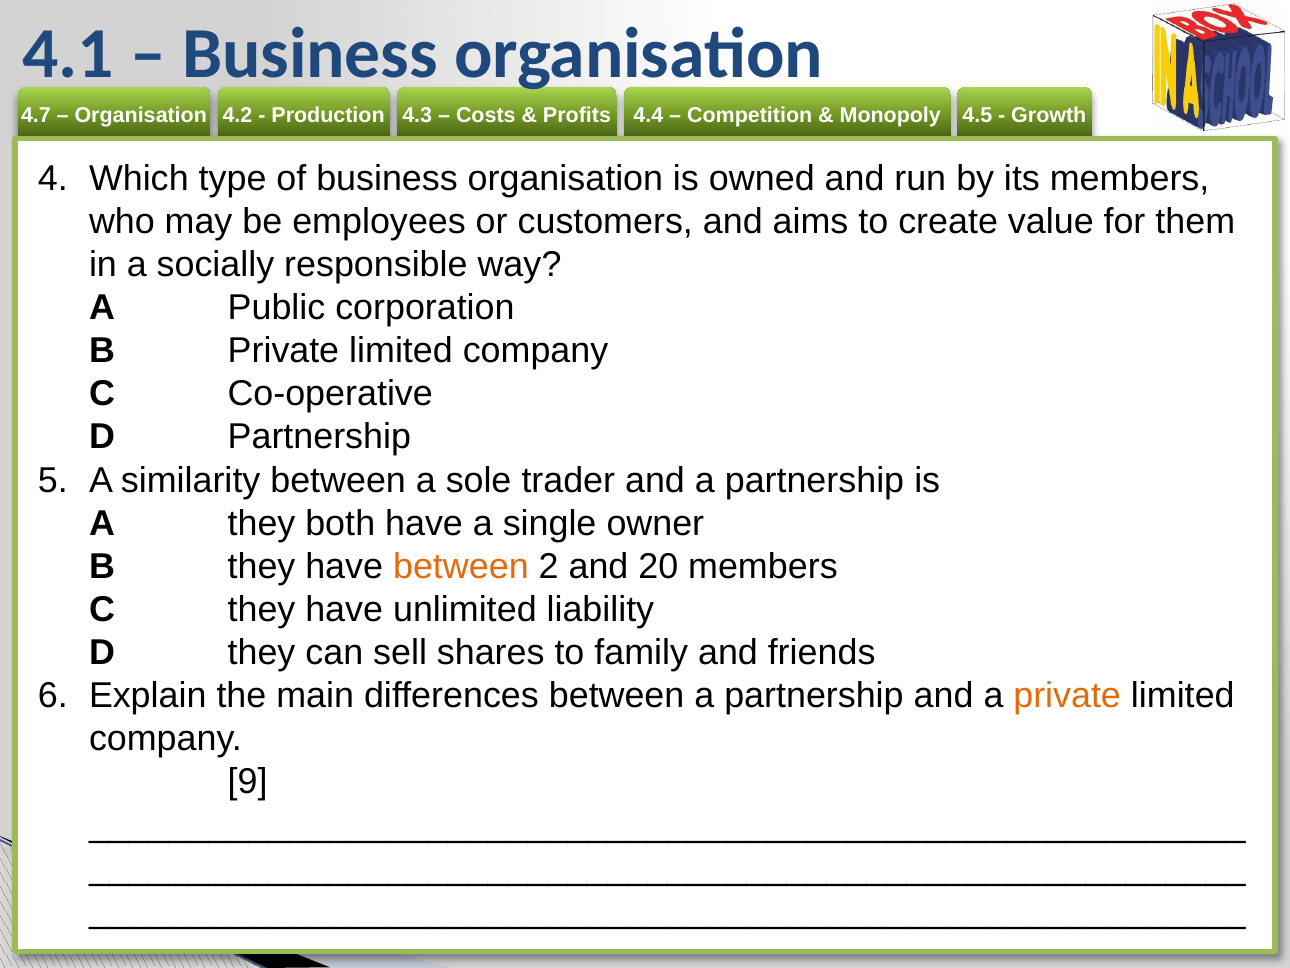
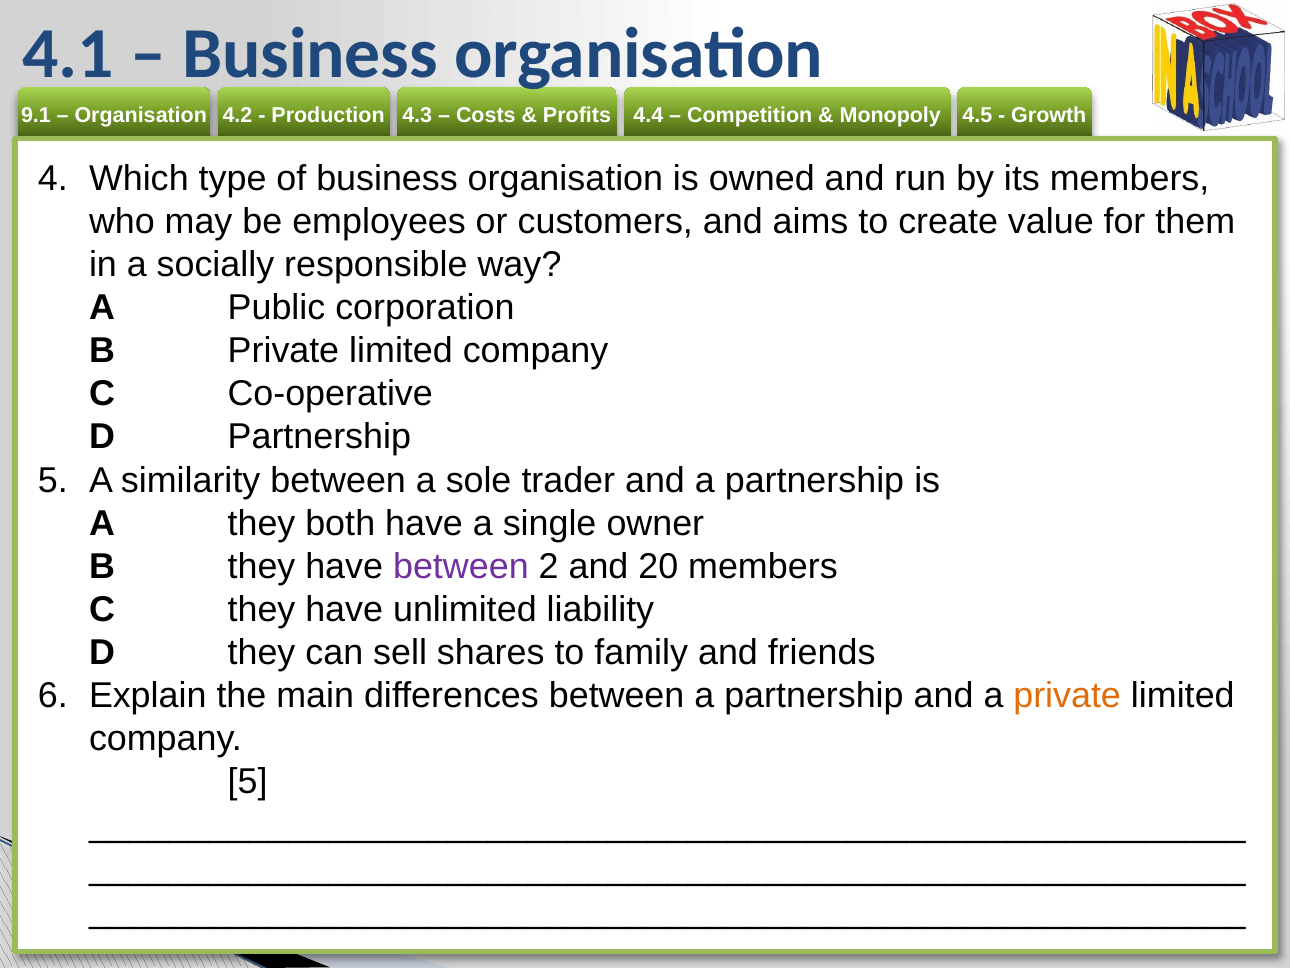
4.7: 4.7 -> 9.1 (36, 115)
between colour: orange -> purple (461, 566)
9: 9 -> 5 (248, 781)
